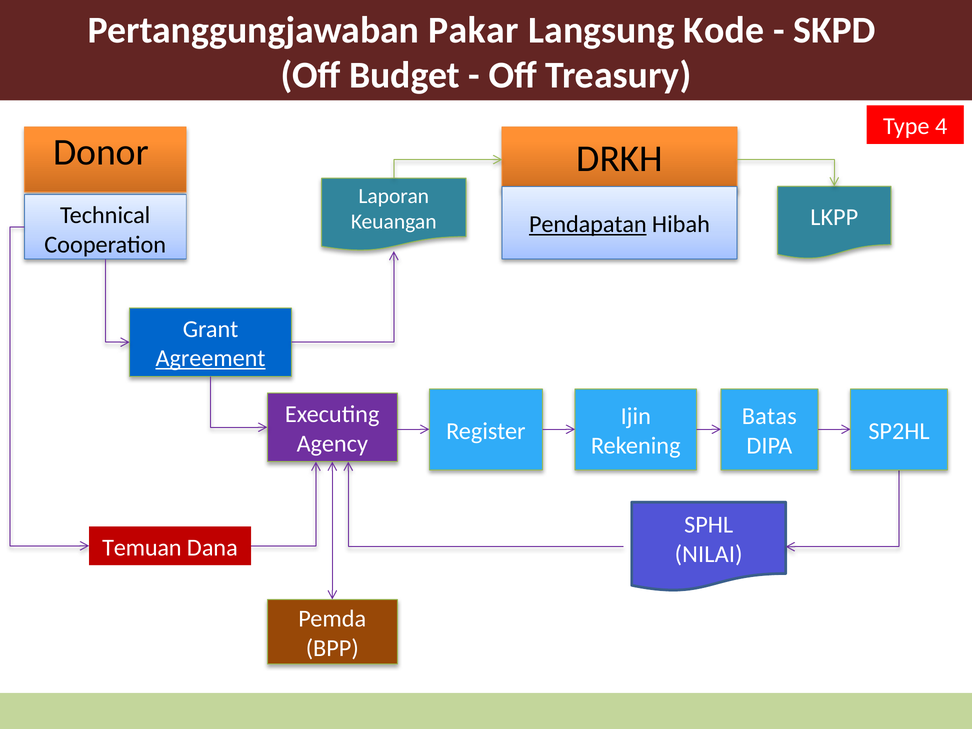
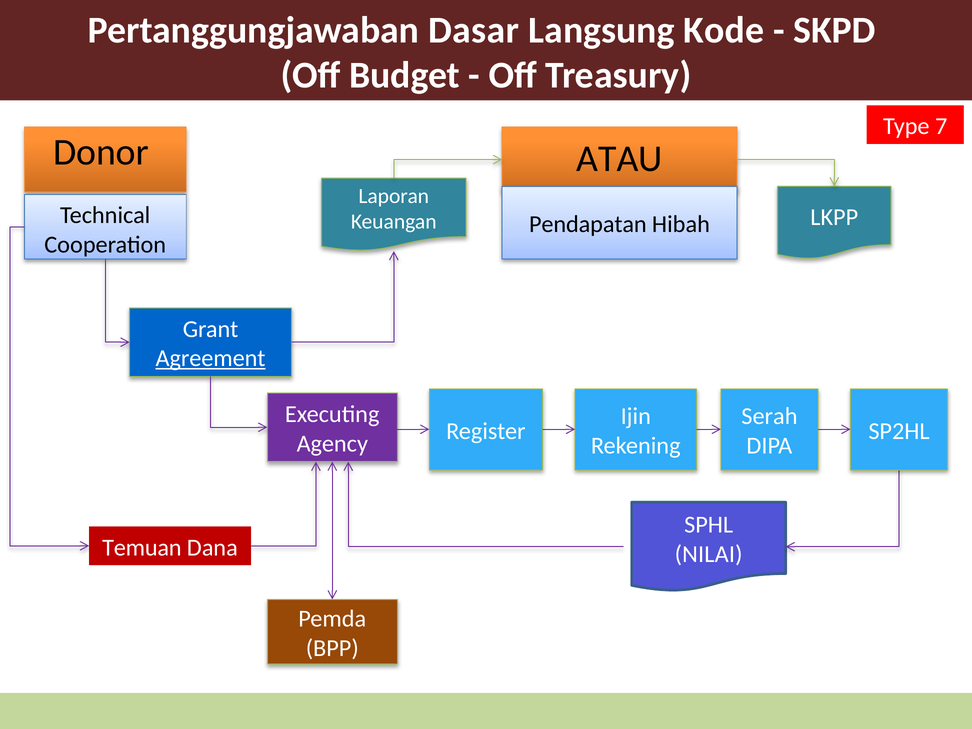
Pakar: Pakar -> Dasar (474, 30)
4: 4 -> 7 (941, 126)
DRKH: DRKH -> ATAU (620, 159)
Pendapatan underline: present -> none (588, 224)
Batas: Batas -> Serah (769, 416)
